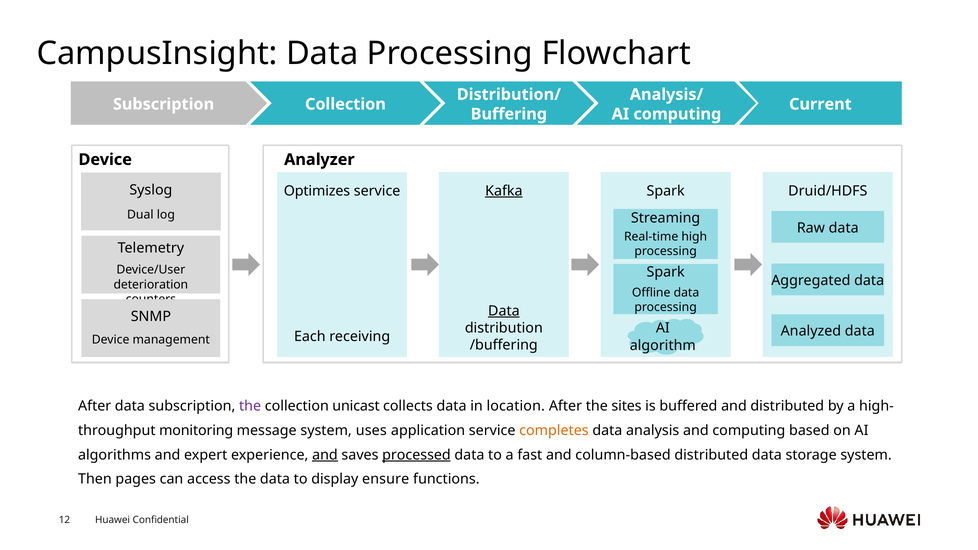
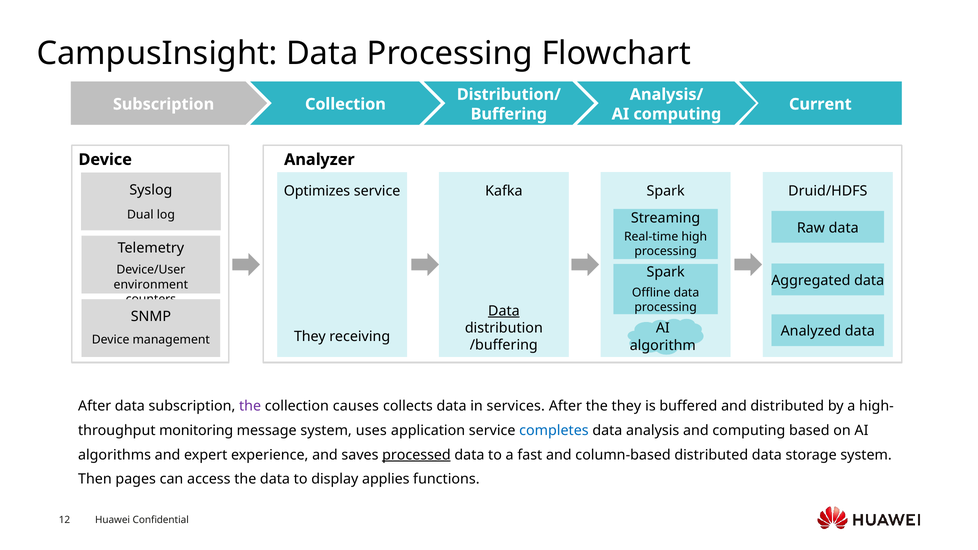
Kafka underline: present -> none (504, 191)
deterioration: deterioration -> environment (151, 285)
Each: Each -> They (310, 336)
unicast: unicast -> causes (356, 406)
location: location -> services (516, 406)
the sites: sites -> they (626, 406)
completes colour: orange -> blue (554, 430)
and underline: present -> none (325, 455)
ensure: ensure -> applies (386, 479)
